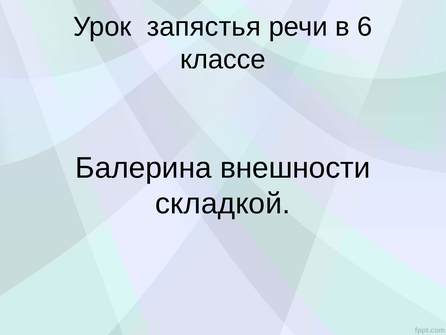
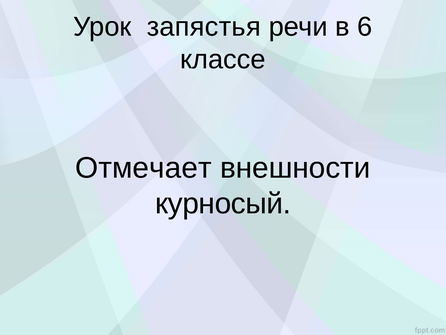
Балерина: Балерина -> Отмечает (143, 168)
складкой: складкой -> курносый (223, 203)
